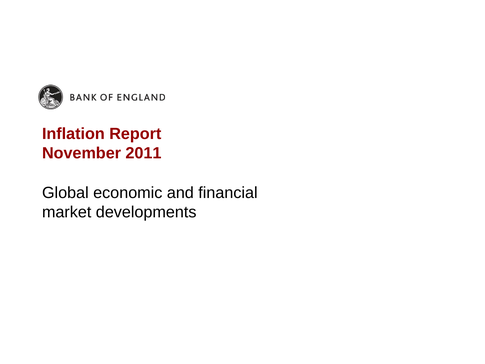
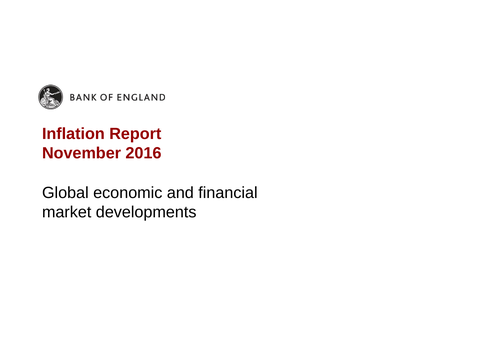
2011: 2011 -> 2016 (143, 153)
